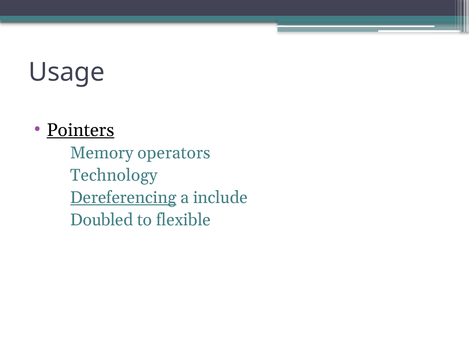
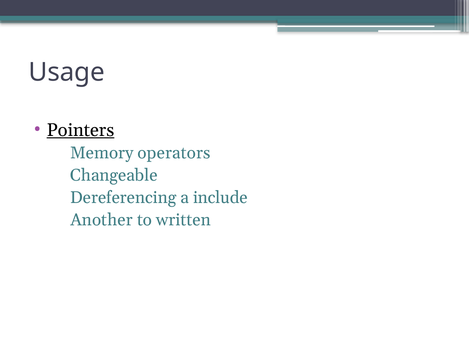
Technology: Technology -> Changeable (114, 175)
Dereferencing underline: present -> none (123, 197)
Doubled: Doubled -> Another (101, 220)
flexible: flexible -> written (183, 220)
